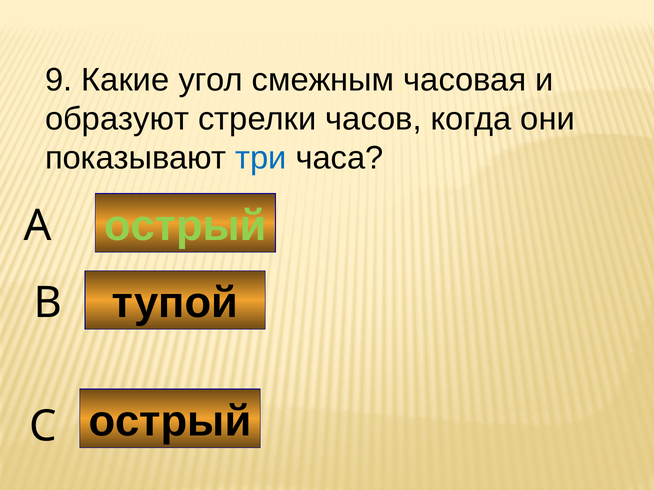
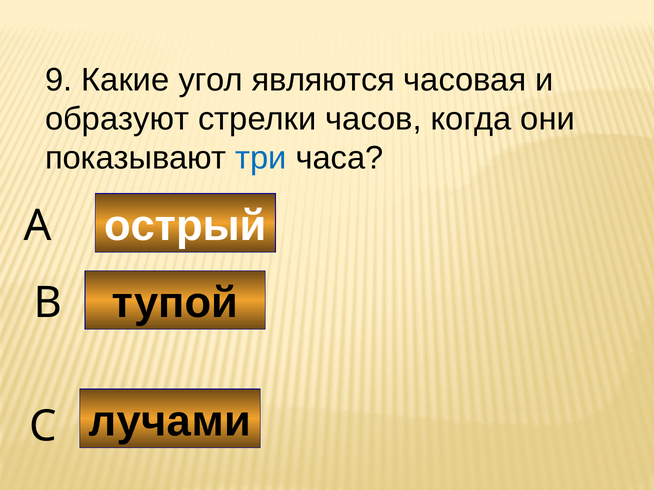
смежным: смежным -> являются (323, 80)
острый colour: light green -> white (185, 226)
острый: острый -> лучами (170, 422)
